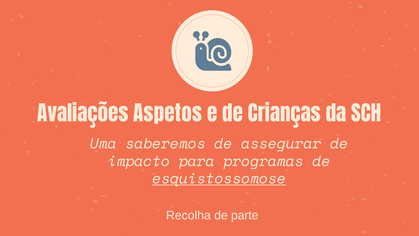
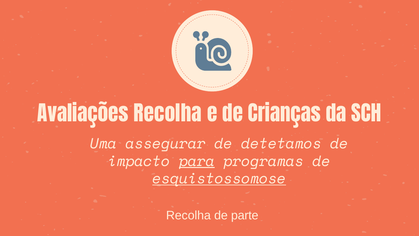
Avaliações Aspetos: Aspetos -> Recolha (168, 114)
saberemos: saberemos -> assegurar (166, 144)
assegurar: assegurar -> detetamos (281, 144)
para underline: none -> present (197, 161)
